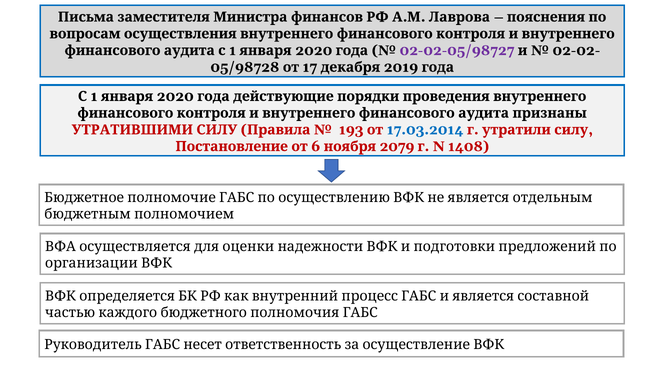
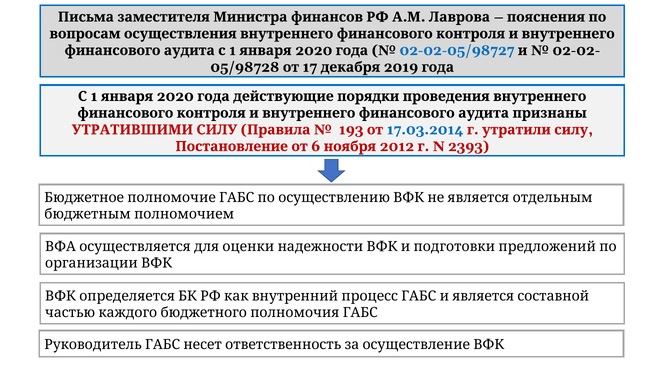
02-02-05/98727 colour: purple -> blue (457, 50)
2079: 2079 -> 2012 (397, 146)
1408: 1408 -> 2393 (469, 146)
